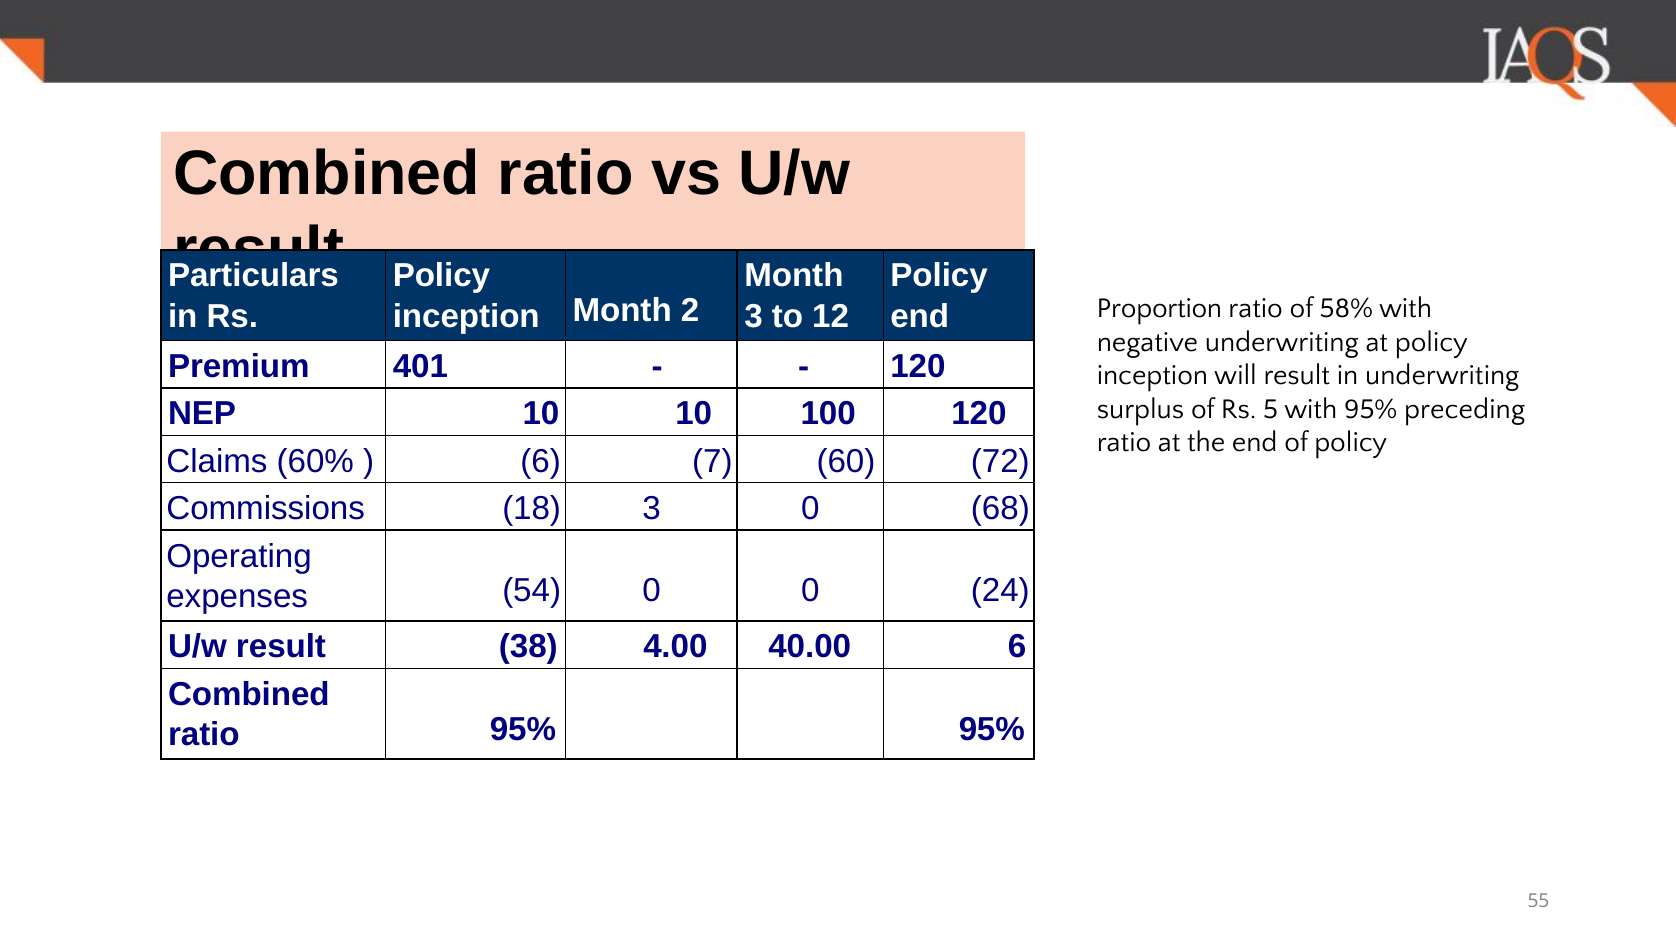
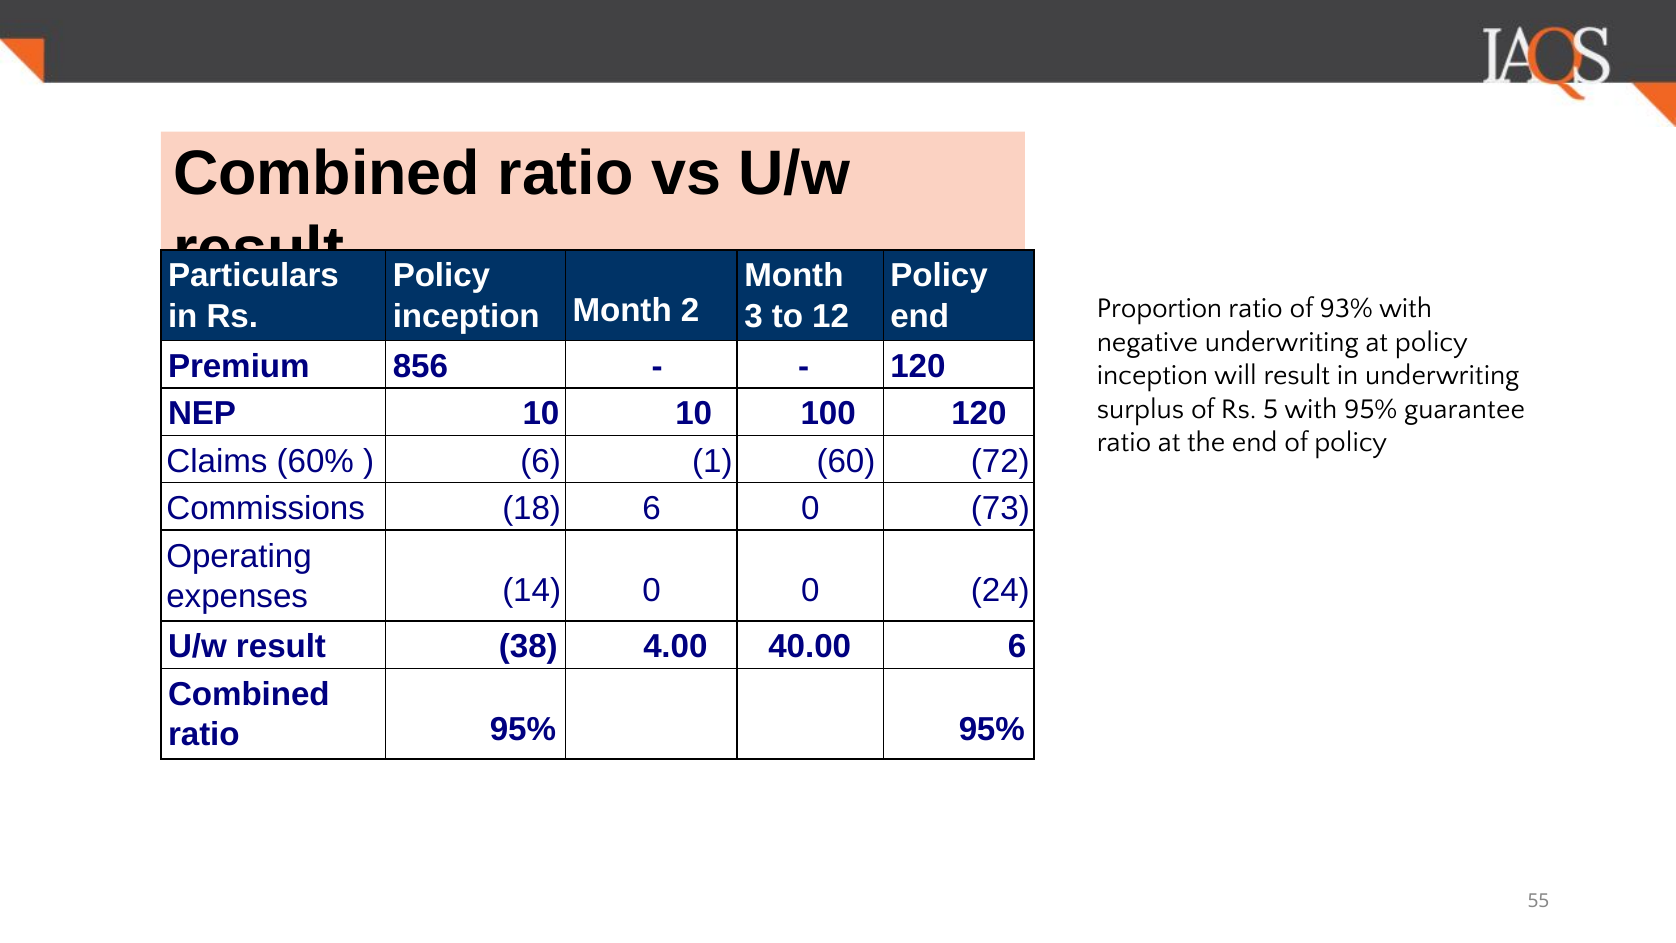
58%: 58% -> 93% (1346, 308)
401: 401 -> 856 (420, 367)
preceding: preceding -> guarantee (1465, 409)
7: 7 -> 1 (712, 461)
18 3: 3 -> 6 (651, 509)
68: 68 -> 73 (1000, 509)
54: 54 -> 14 (532, 591)
